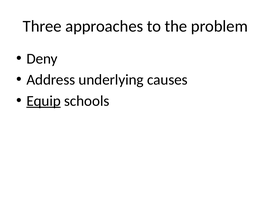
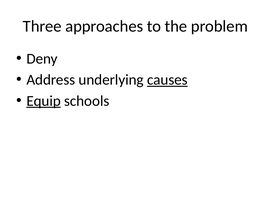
causes underline: none -> present (167, 80)
